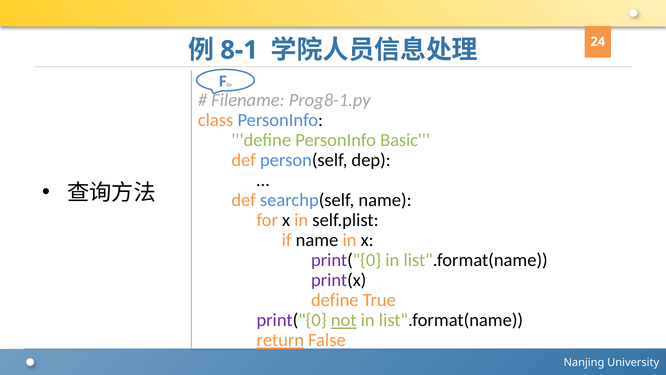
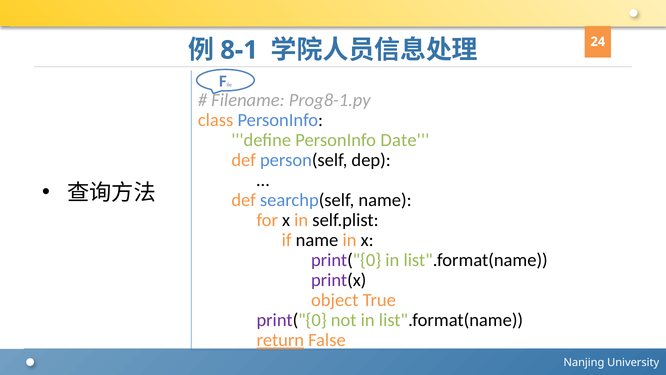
Basic: Basic -> Date (405, 140)
define: define -> object (335, 300)
not underline: present -> none (344, 320)
